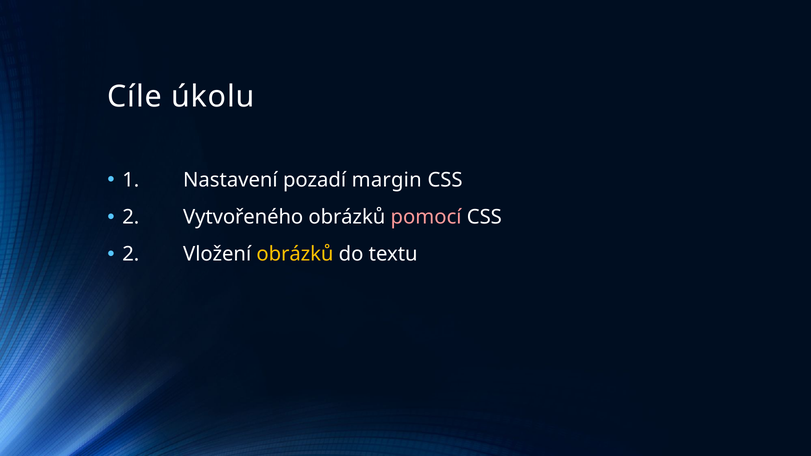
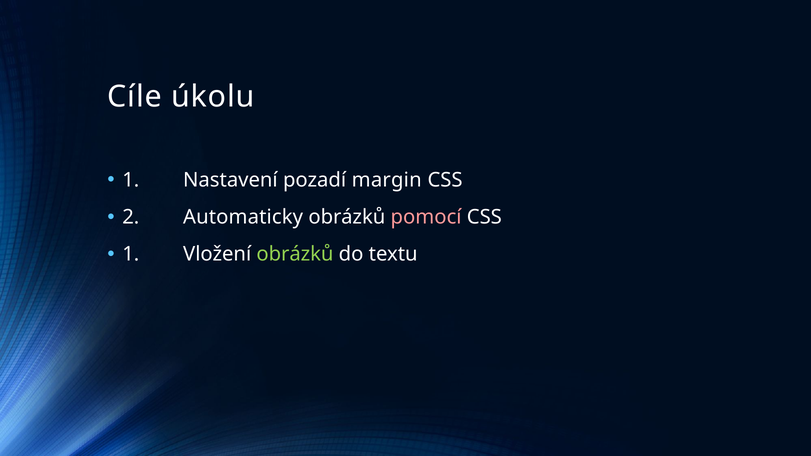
Vytvořeného: Vytvořeného -> Automaticky (243, 217)
2: 2 -> 1 (131, 254)
obrázků colour: yellow -> light green (295, 254)
